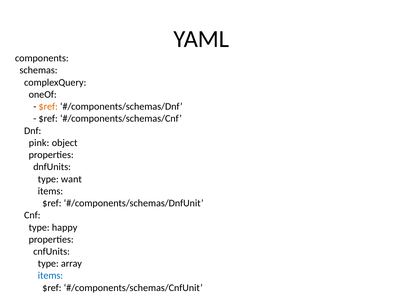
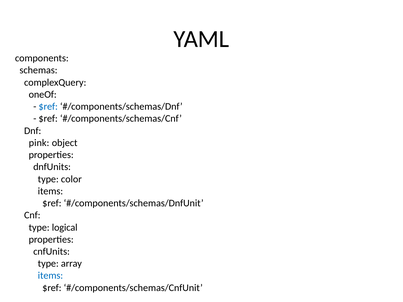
$ref colour: orange -> blue (48, 107)
want: want -> color (71, 179)
happy: happy -> logical (65, 228)
